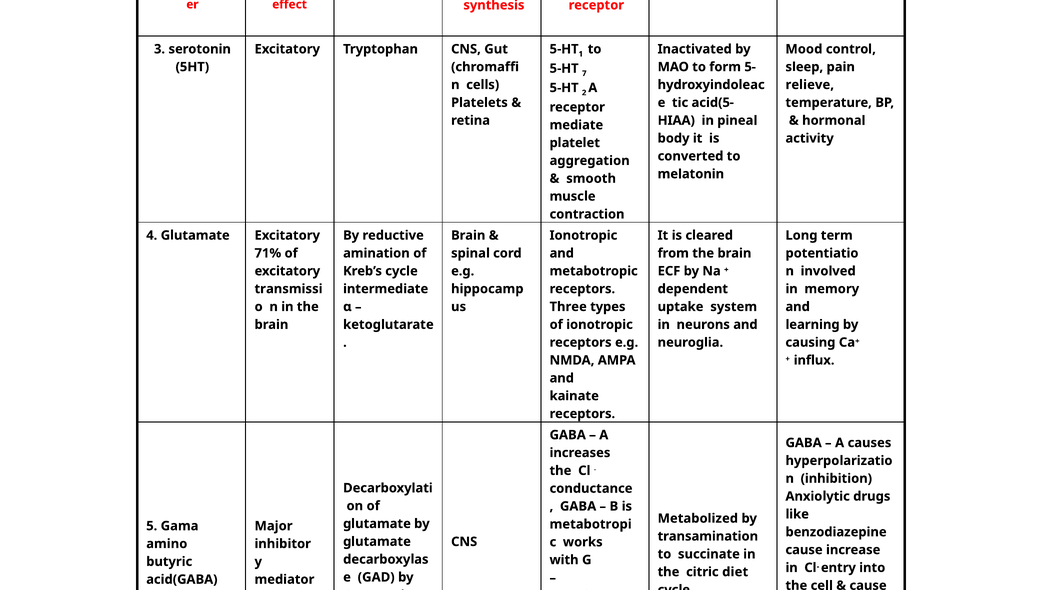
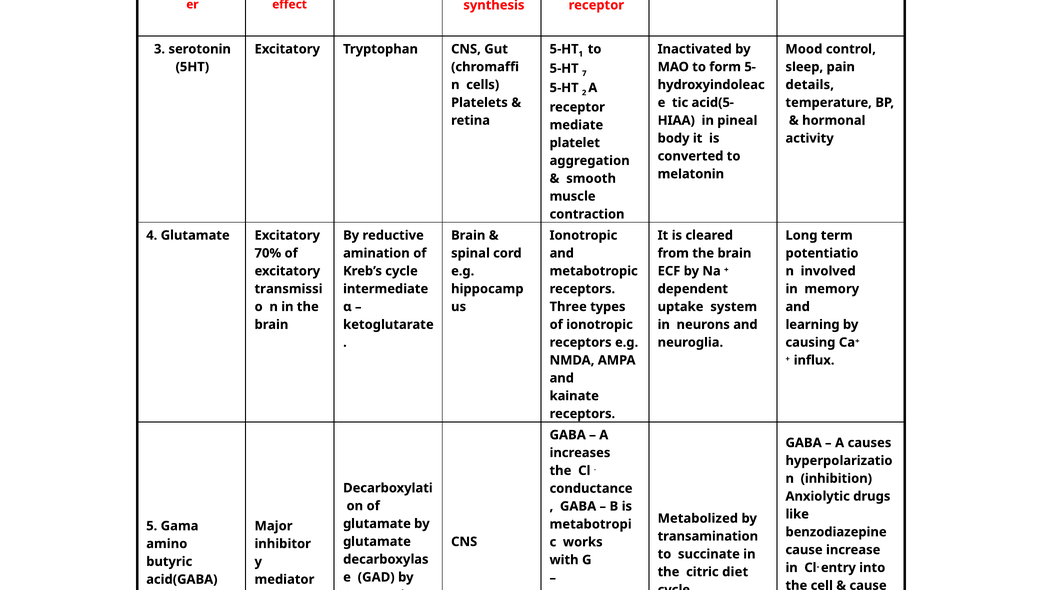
relieve: relieve -> details (810, 85)
71%: 71% -> 70% (268, 253)
